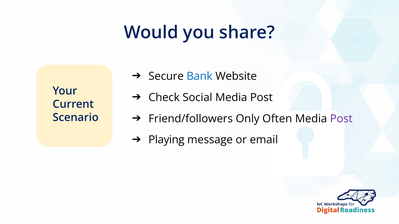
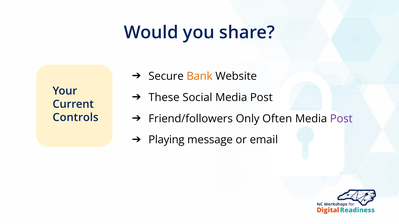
Bank colour: blue -> orange (200, 76)
Check: Check -> These (164, 98)
Scenario: Scenario -> Controls (76, 118)
